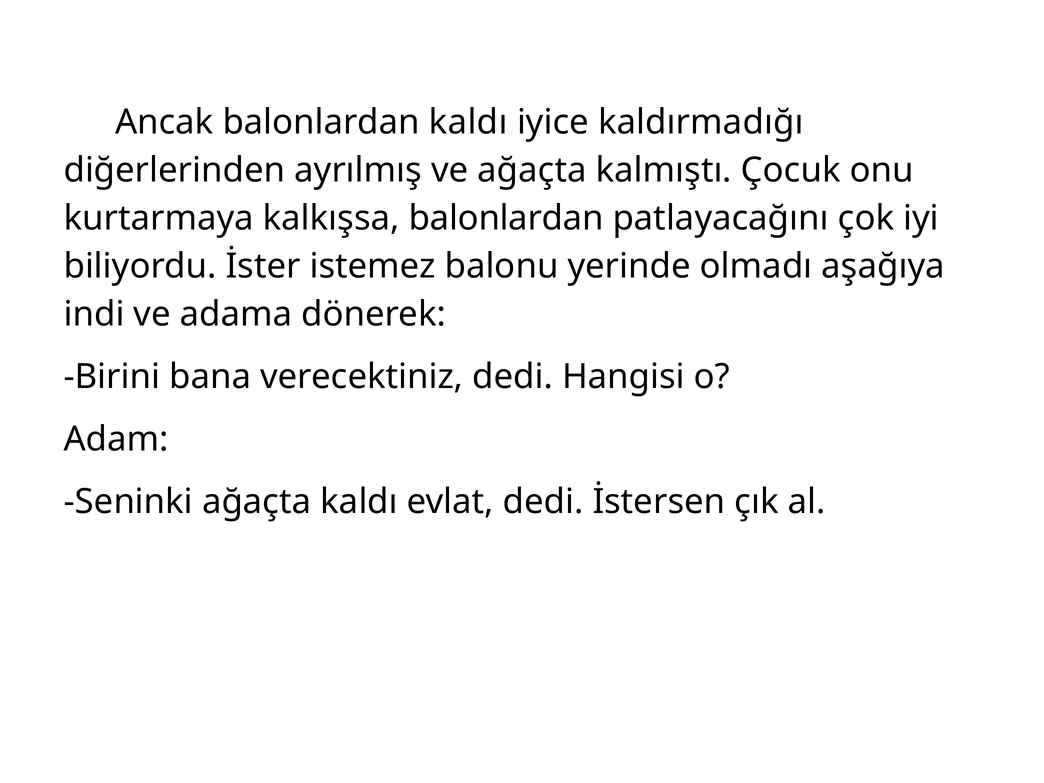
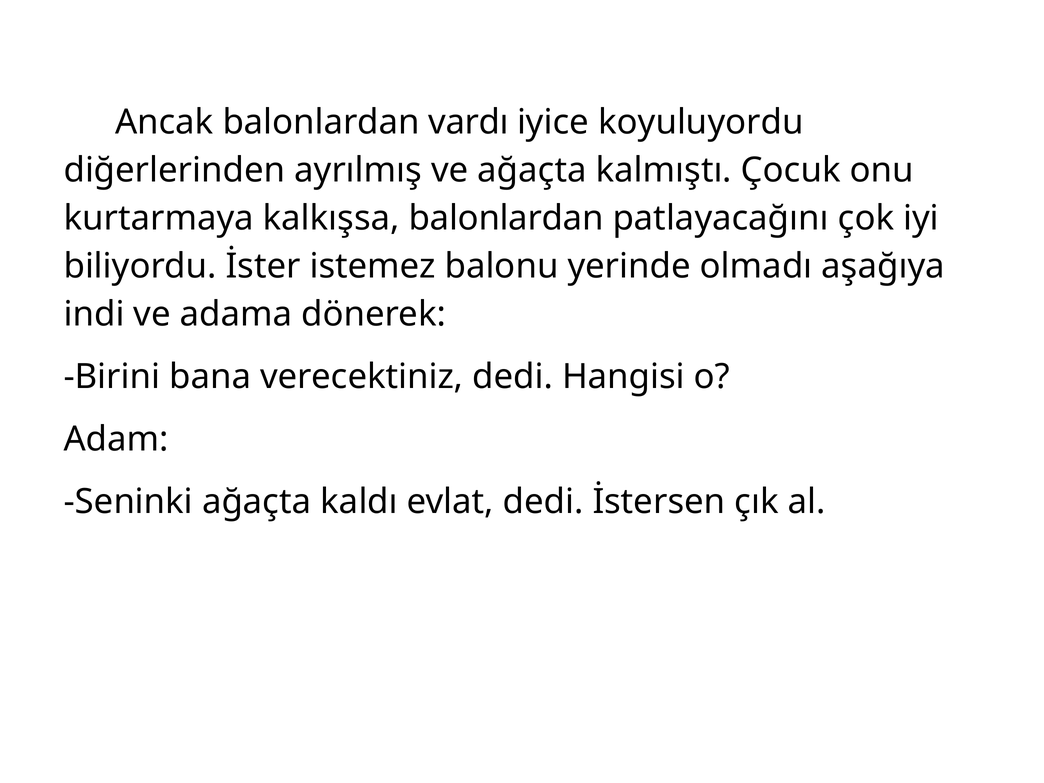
balonlardan kaldı: kaldı -> vardı (468, 122)
kaldırmadığı: kaldırmadığı -> koyuluyordu (701, 122)
